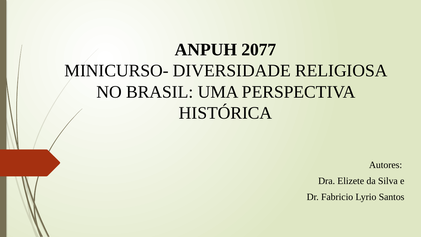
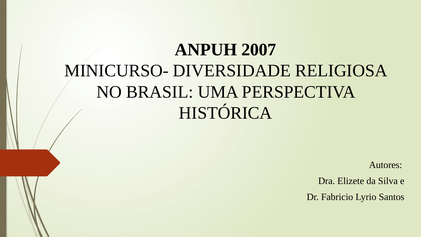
2077: 2077 -> 2007 (259, 50)
